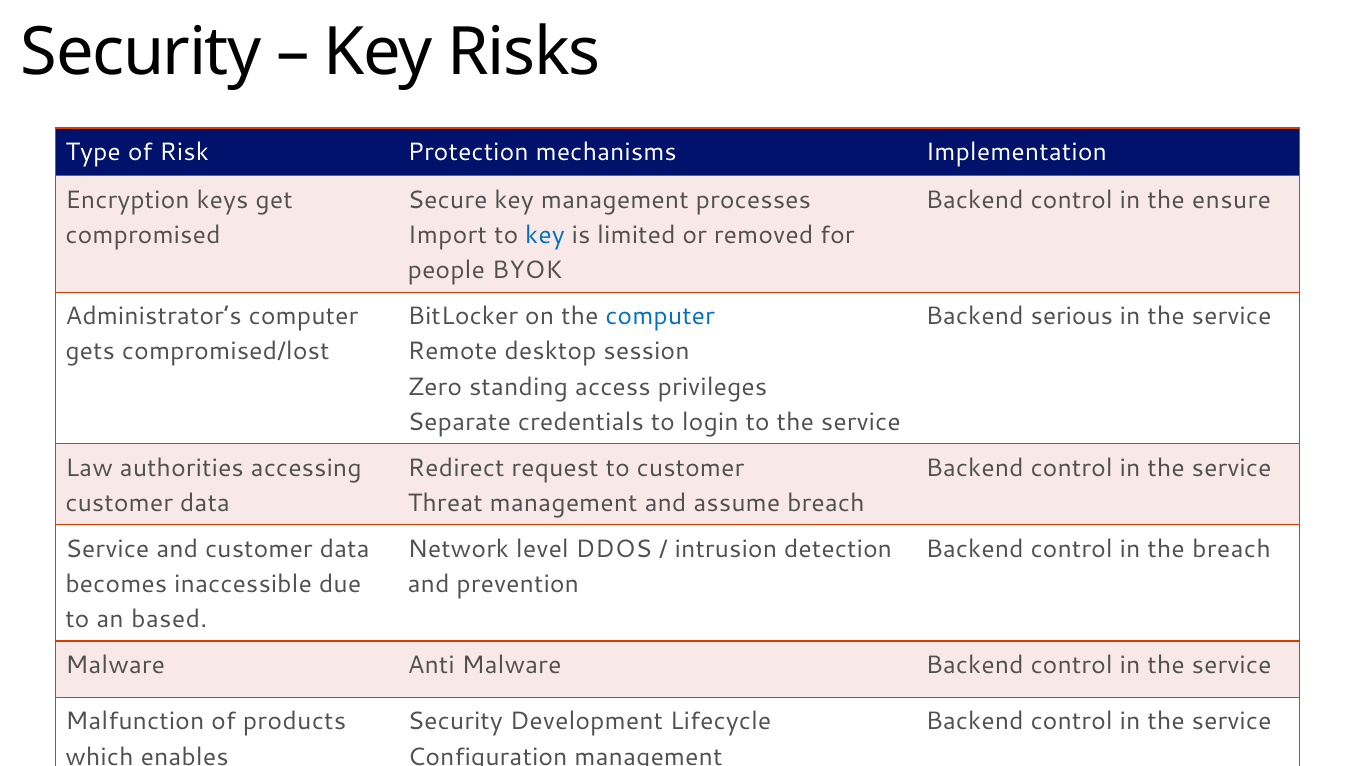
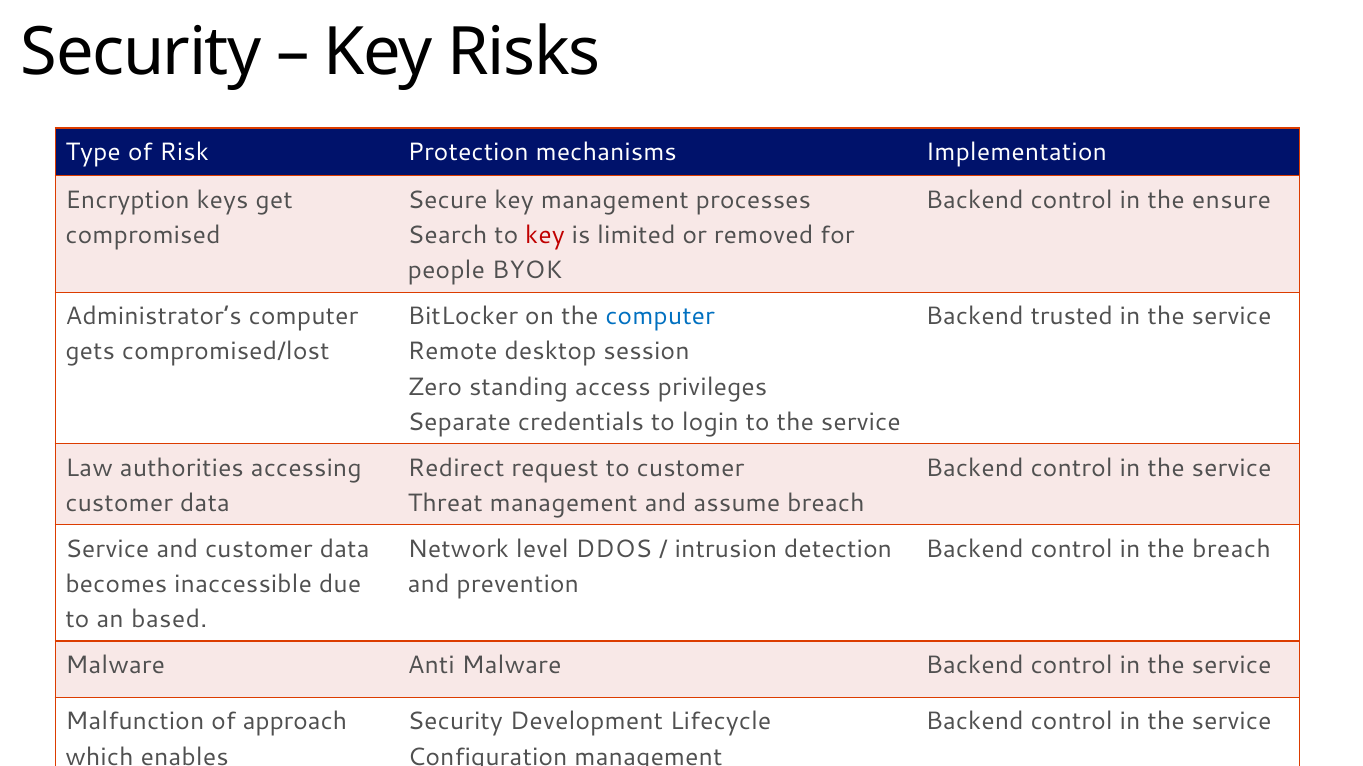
Import: Import -> Search (448, 236)
key colour: blue -> red (545, 236)
serious: serious -> trusted (1072, 317)
products: products -> approach (295, 722)
